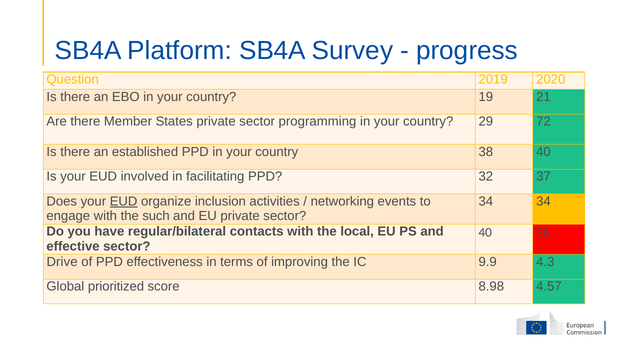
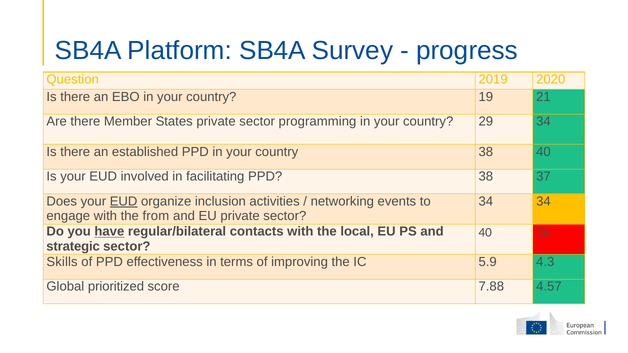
29 72: 72 -> 34 (543, 122)
PPD 32: 32 -> 38 (486, 177)
such: such -> from (156, 216)
have underline: none -> present (109, 232)
effective: effective -> strategic (73, 246)
Drive: Drive -> Skills (62, 262)
9.9: 9.9 -> 5.9 (488, 262)
8.98: 8.98 -> 7.88 (491, 287)
